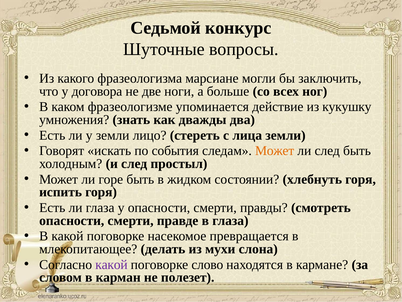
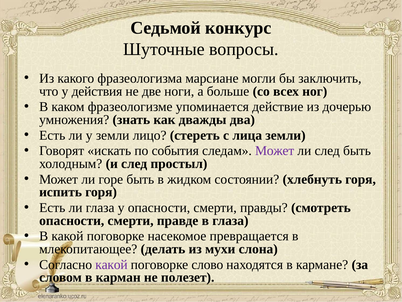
договора: договора -> действия (97, 91)
кукушку: кукушку -> дочерью (347, 107)
Может colour: orange -> purple (275, 151)
